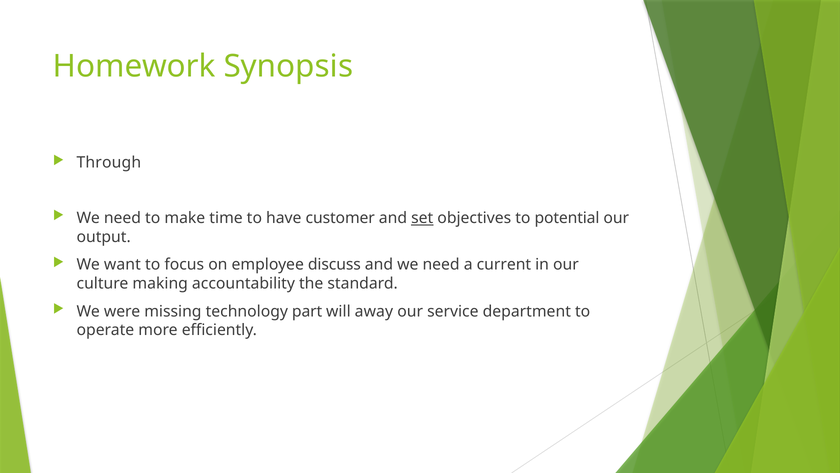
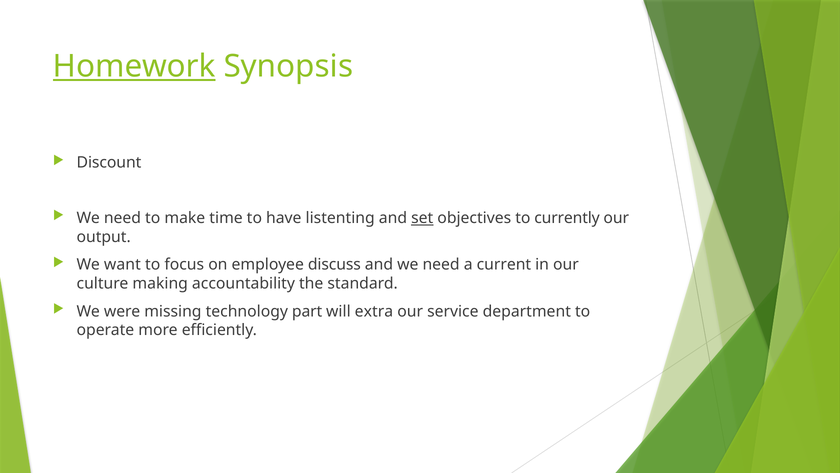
Homework underline: none -> present (134, 66)
Through: Through -> Discount (109, 163)
customer: customer -> listenting (340, 218)
potential: potential -> currently (567, 218)
away: away -> extra (374, 311)
